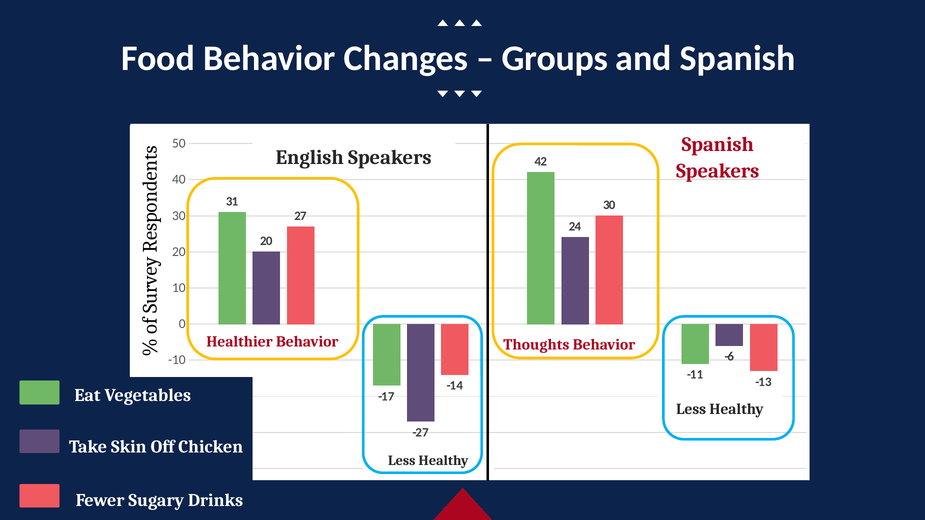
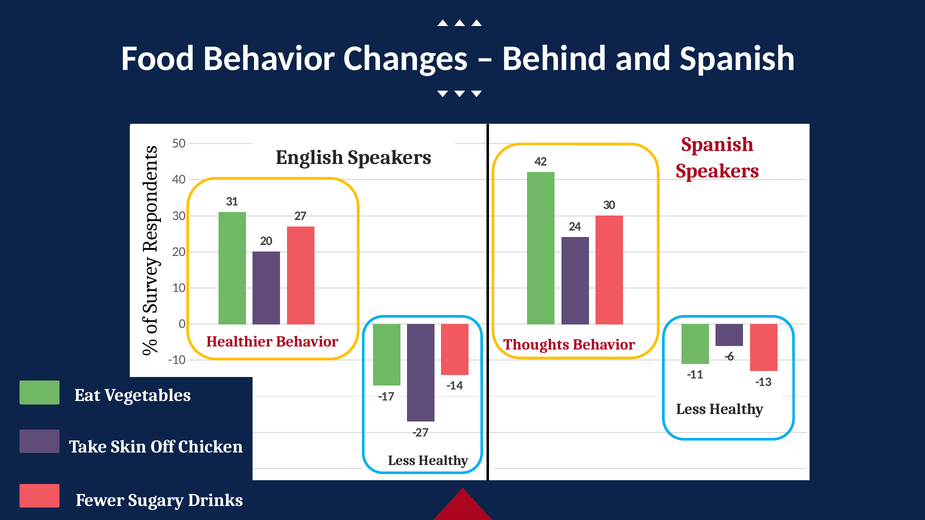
Groups: Groups -> Behind (555, 58)
